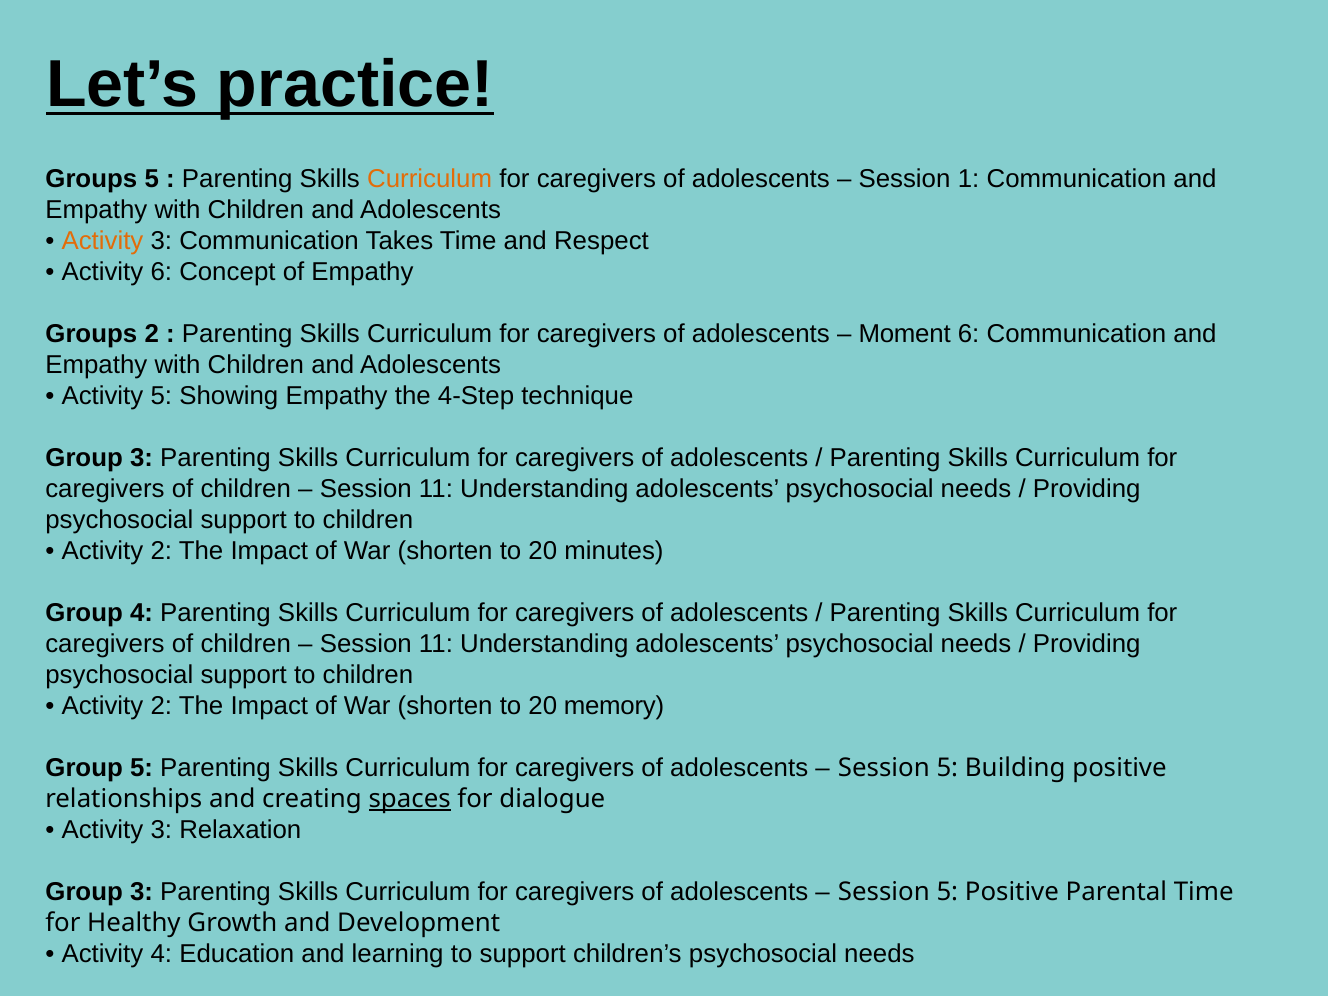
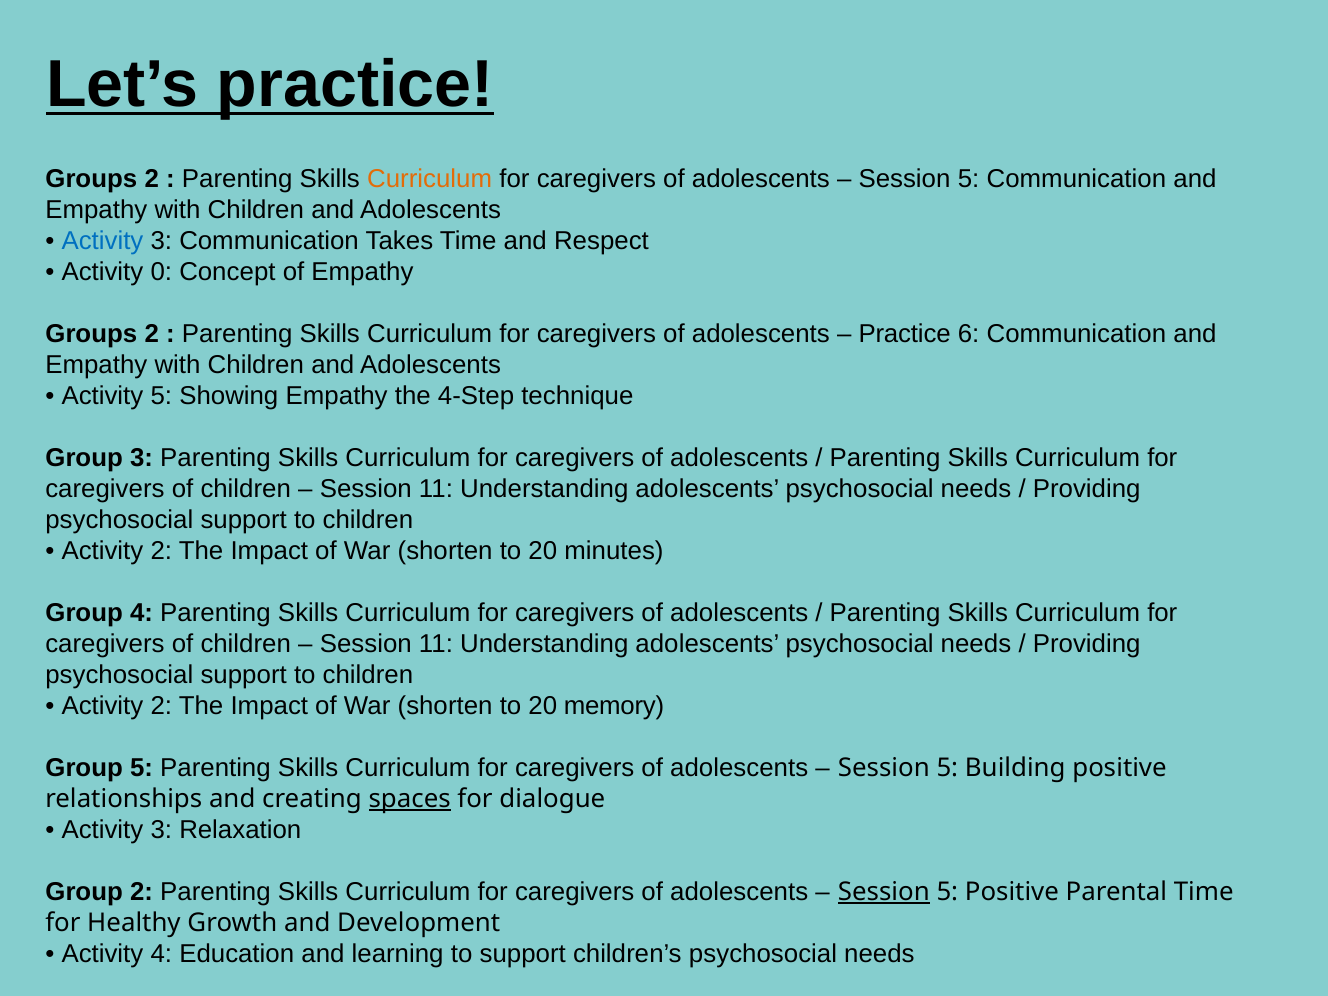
5: 5 -> 2 (152, 179)
1: 1 -> 5 (969, 179)
Activity colour: orange -> blue (102, 241)
Activity 6: 6 -> 0 (161, 272)
Moment: Moment -> Practice (905, 334)
3: 3 -> 2 (142, 892)
Session underline: none -> present (884, 892)
